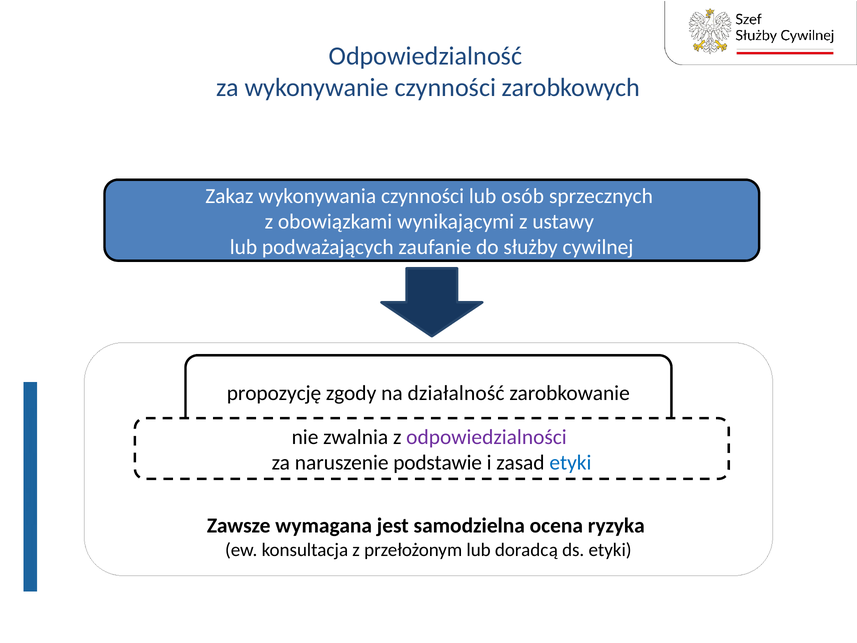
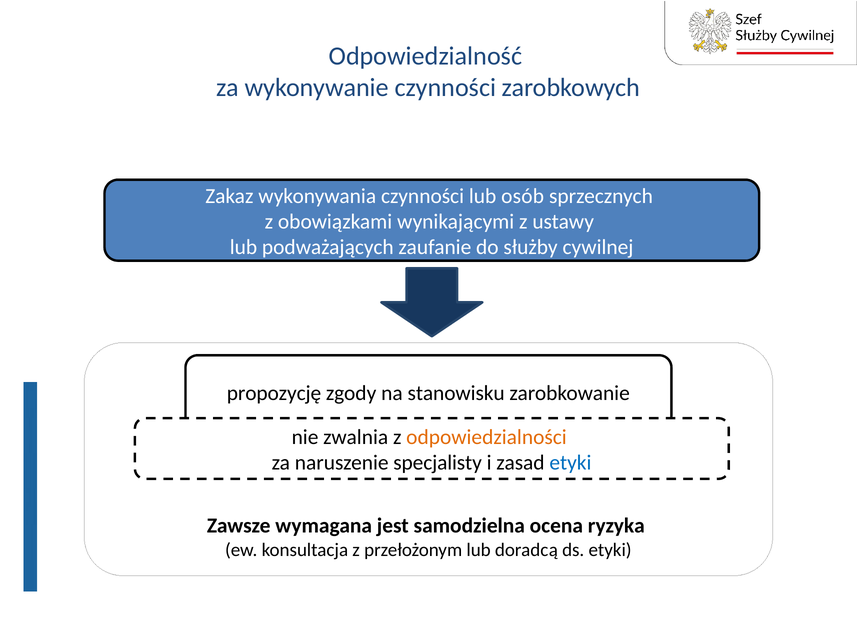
działalność: działalność -> stanowisku (456, 393)
odpowiedzialności colour: purple -> orange (486, 437)
podstawie: podstawie -> specjalisty (438, 463)
